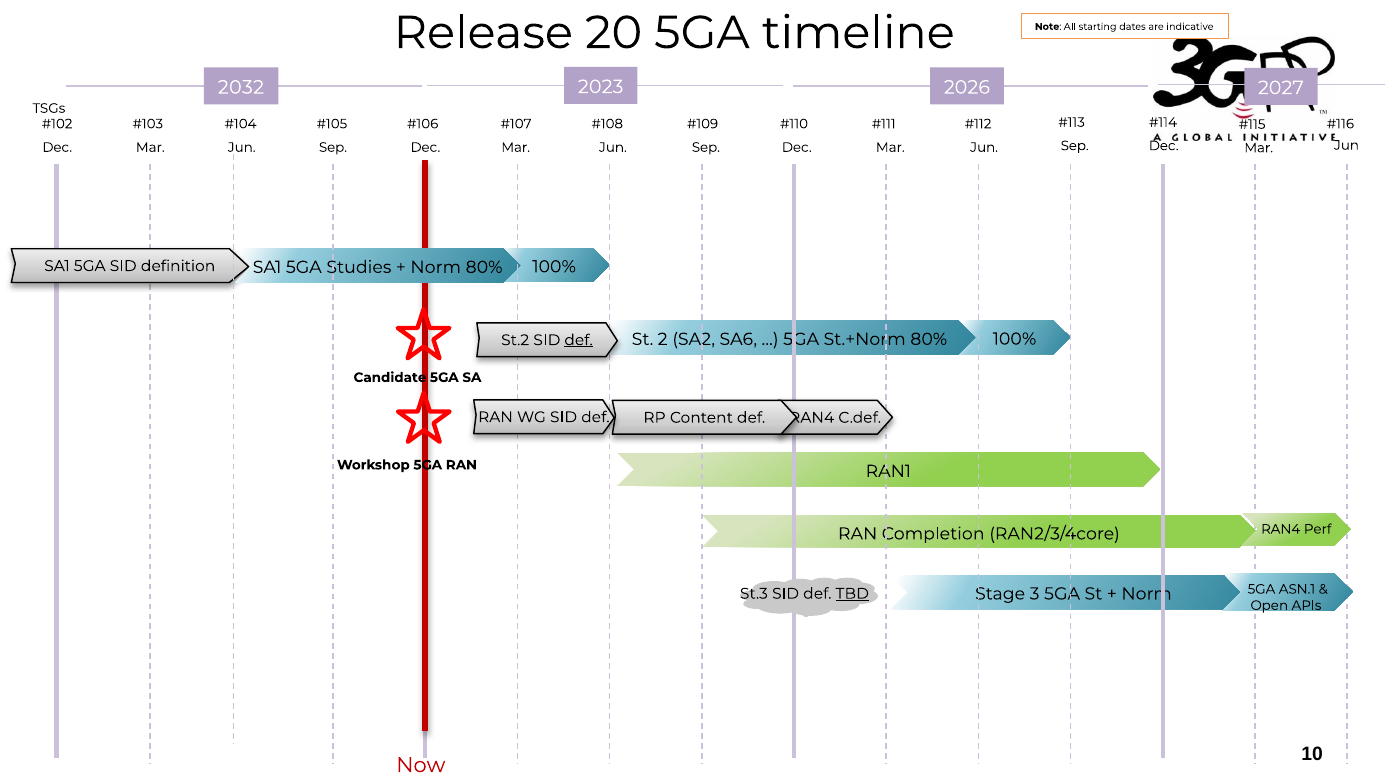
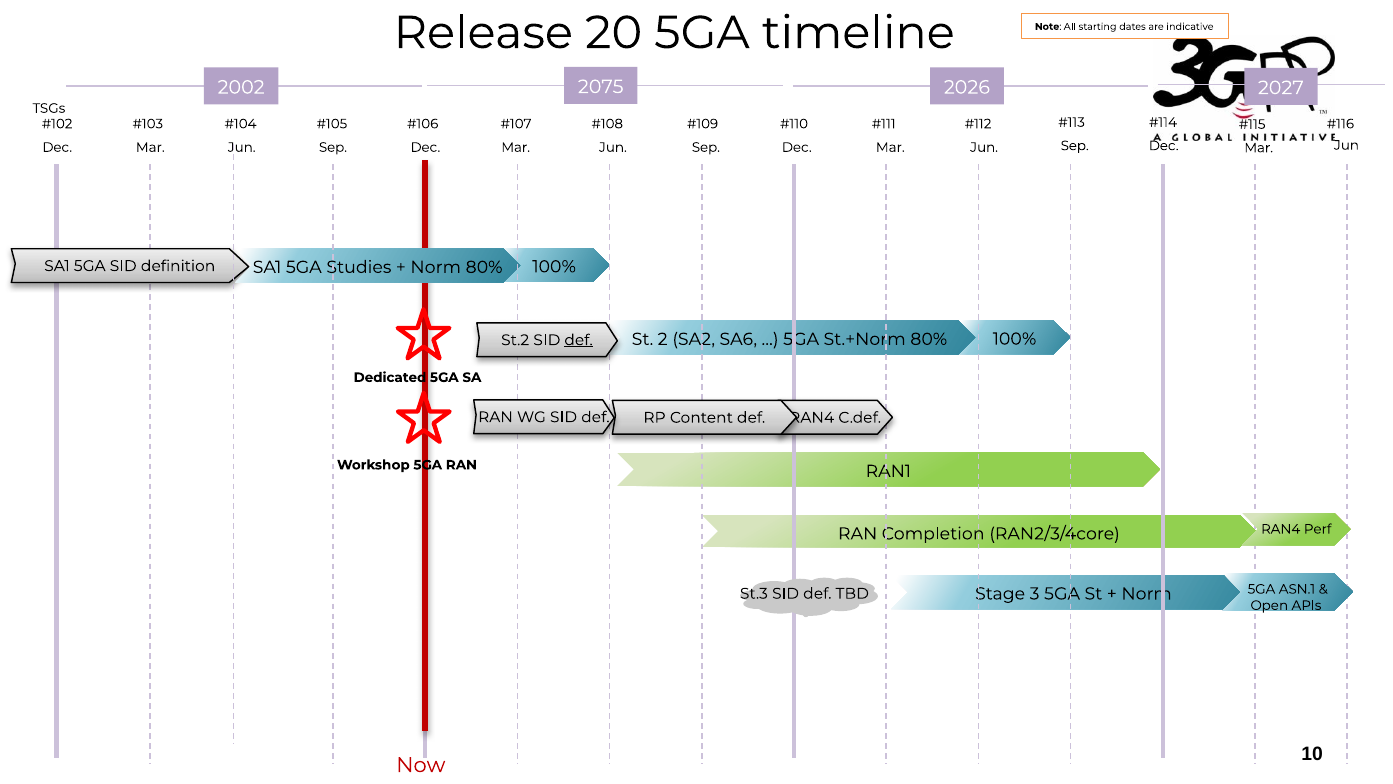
2023: 2023 -> 2075 (601, 87)
2032: 2032 -> 2002 (241, 87)
Candidate: Candidate -> Dedicated (390, 377)
TBD underline: present -> none (852, 593)
